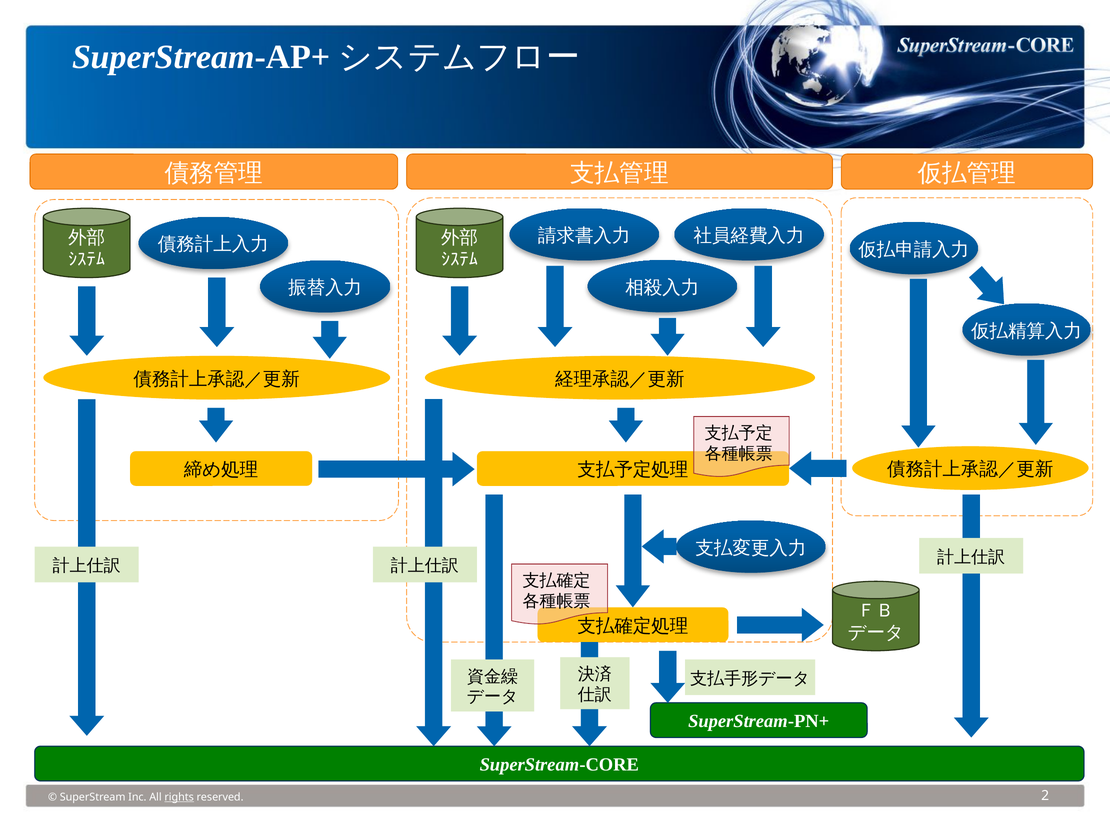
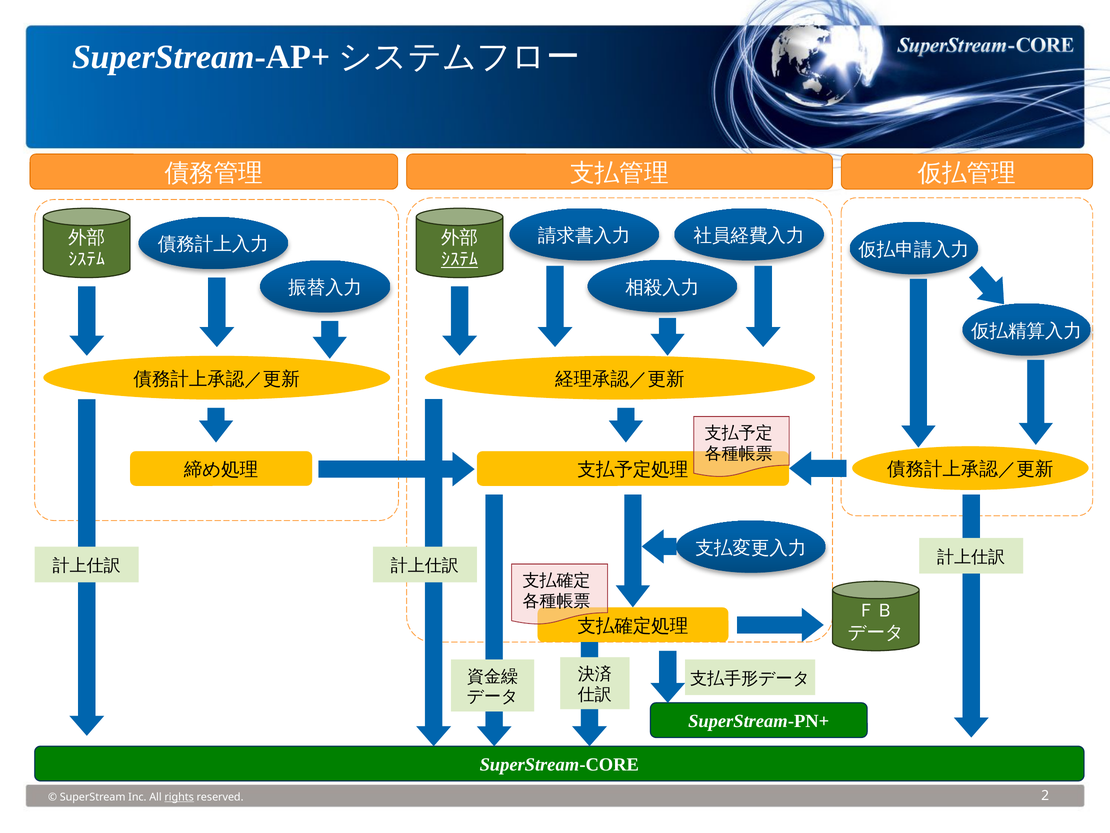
ｼｽﾃﾑ underline: none -> present (459, 260)
